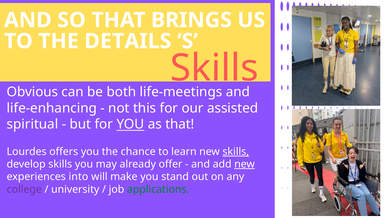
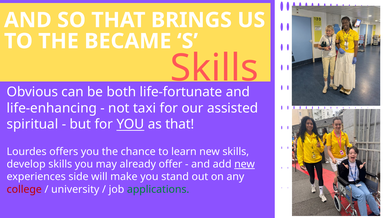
DETAILS: DETAILS -> BECAME (128, 41)
life-meetings: life-meetings -> life-fortunate (181, 92)
this: this -> taxi (145, 108)
skills underline: present -> none (236, 152)
into: into -> side (78, 177)
college colour: purple -> red (24, 190)
